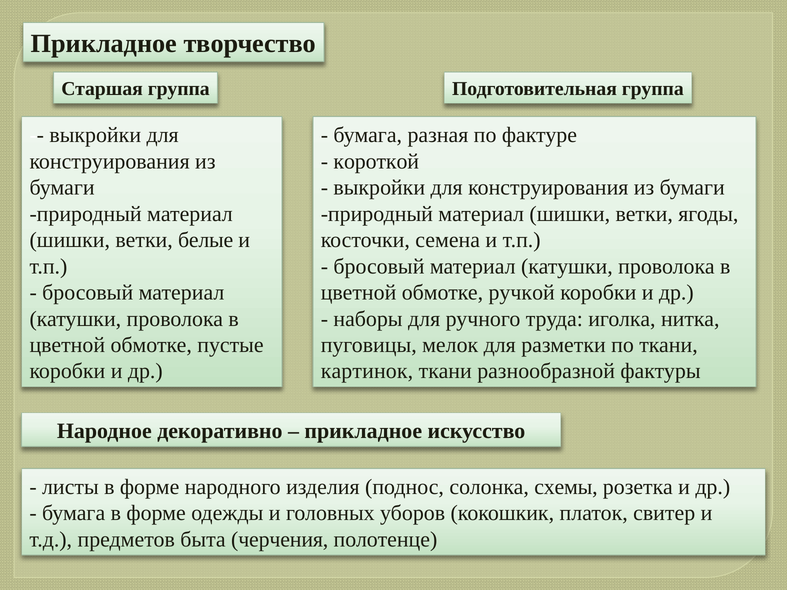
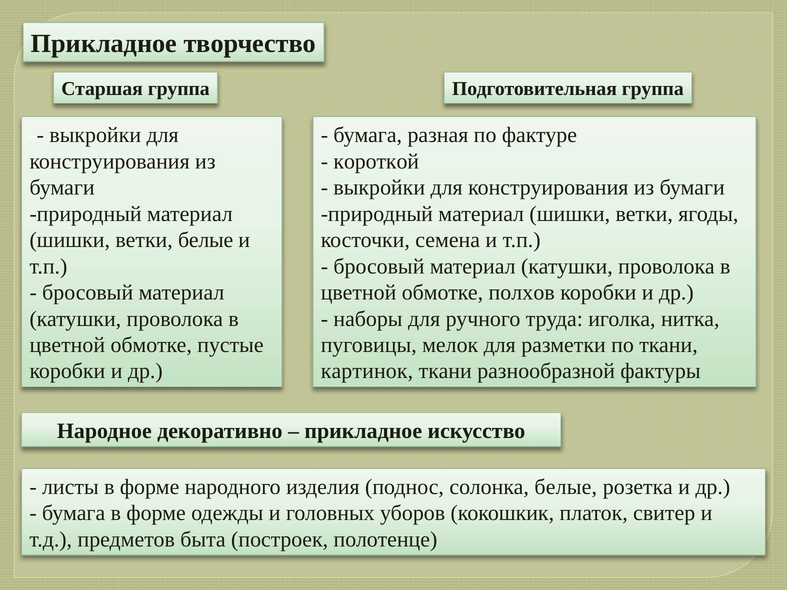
ручкой: ручкой -> полхов (522, 293)
солонка схемы: схемы -> белые (566, 487)
черчения: черчения -> построек (280, 540)
